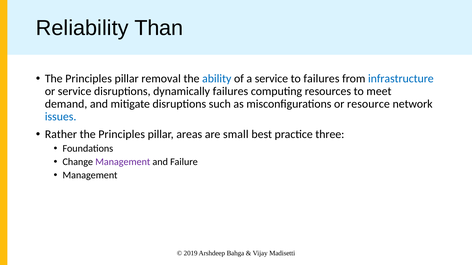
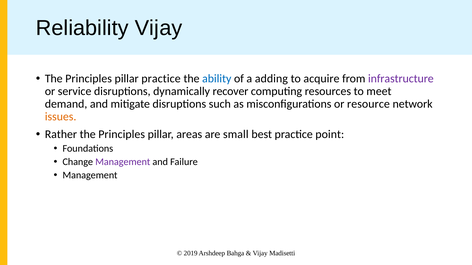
Reliability Than: Than -> Vijay (159, 28)
pillar removal: removal -> practice (161, 79)
a service: service -> adding (271, 79)
to failures: failures -> acquire (321, 79)
infrastructure colour: blue -> purple (401, 79)
dynamically failures: failures -> recover (230, 91)
issues colour: blue -> orange (61, 117)
three: three -> point (330, 135)
